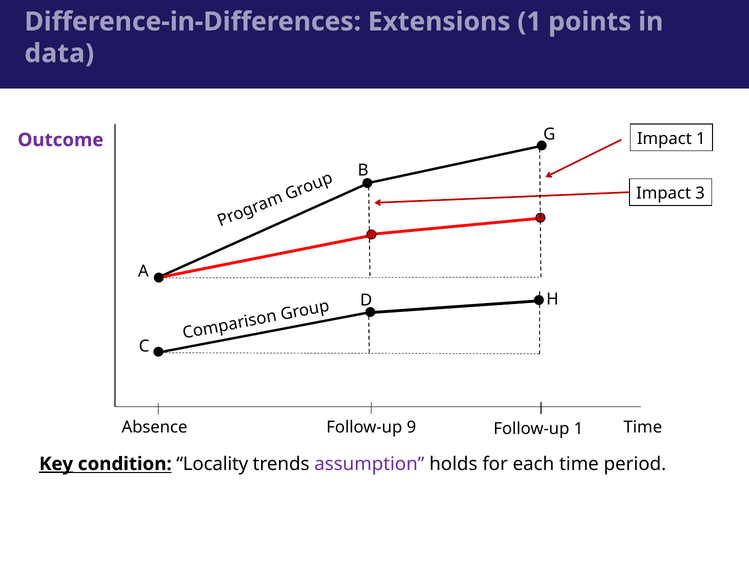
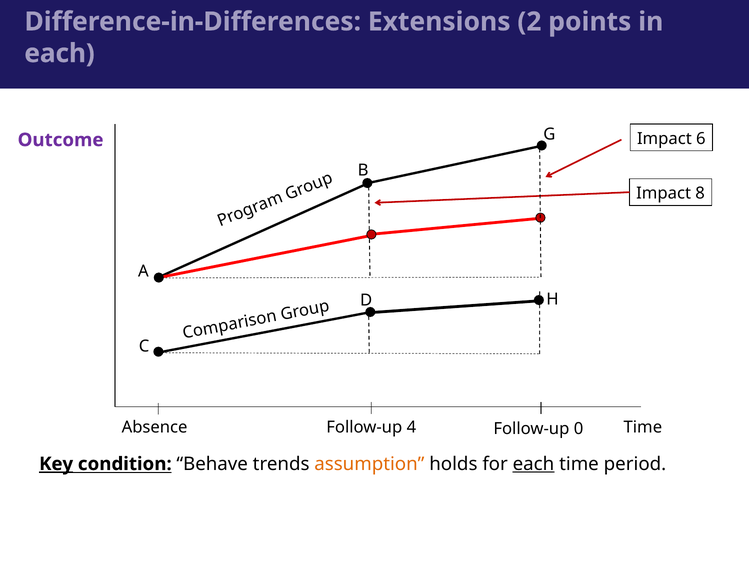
Extensions 1: 1 -> 2 (529, 22)
data: data -> each (60, 53)
Impact 1: 1 -> 6 (701, 139)
3: 3 -> 8 (700, 194)
9: 9 -> 4 (411, 428)
Follow-up 1: 1 -> 0 (579, 429)
Locality: Locality -> Behave (212, 465)
assumption colour: purple -> orange (369, 465)
each underline: none -> present (533, 465)
